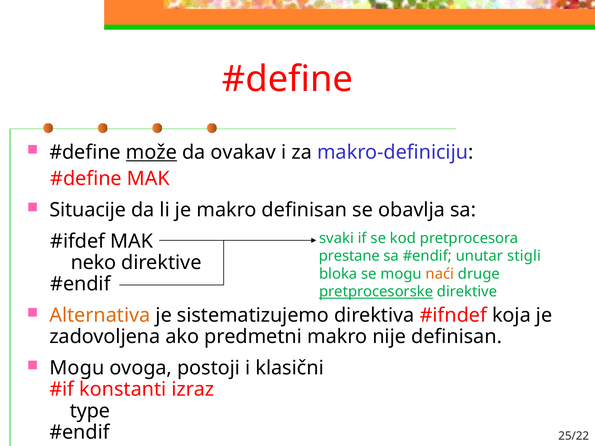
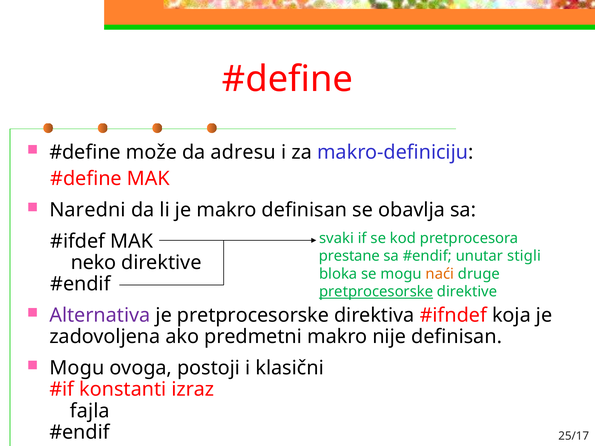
može underline: present -> none (151, 152)
ovakav: ovakav -> adresu (243, 152)
Situacije: Situacije -> Naredni (88, 210)
Alternativa colour: orange -> purple (100, 316)
je sistematizujemo: sistematizujemo -> pretprocesorske (253, 316)
type: type -> fajla (90, 411)
25/22: 25/22 -> 25/17 (574, 436)
